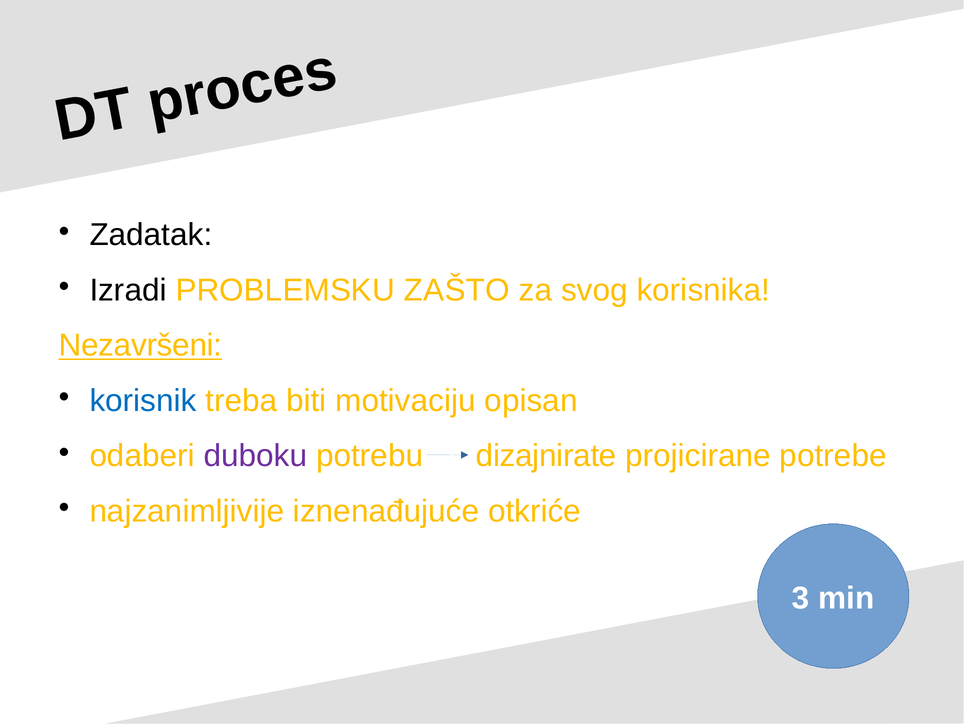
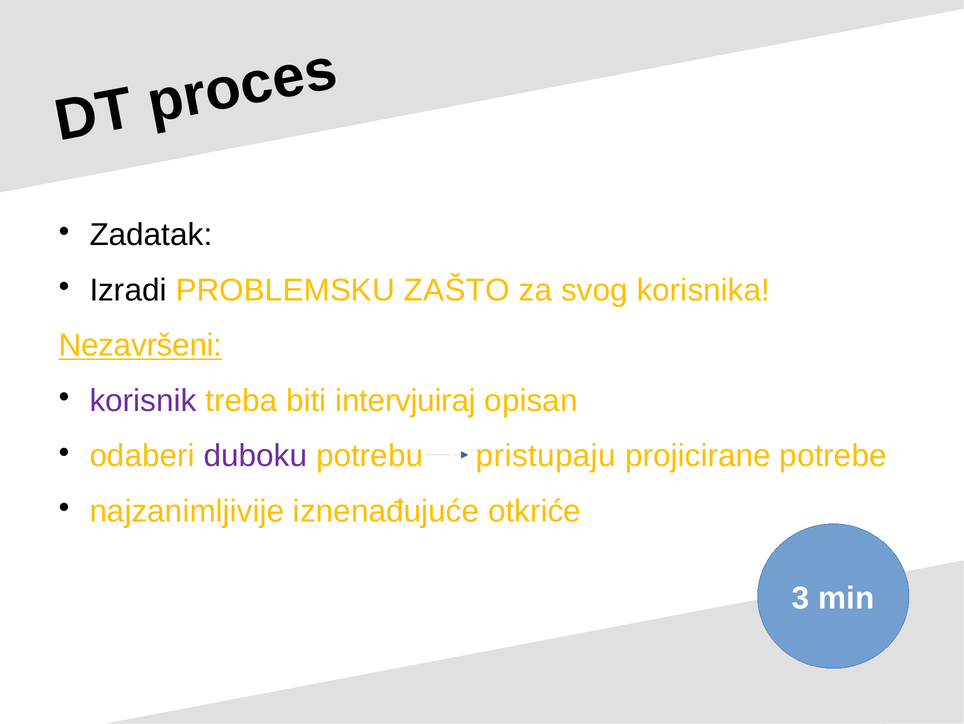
korisnik colour: blue -> purple (143, 400)
motivaciju: motivaciju -> intervjuiraj (406, 400)
dizajnirate: dizajnirate -> pristupaju (546, 456)
